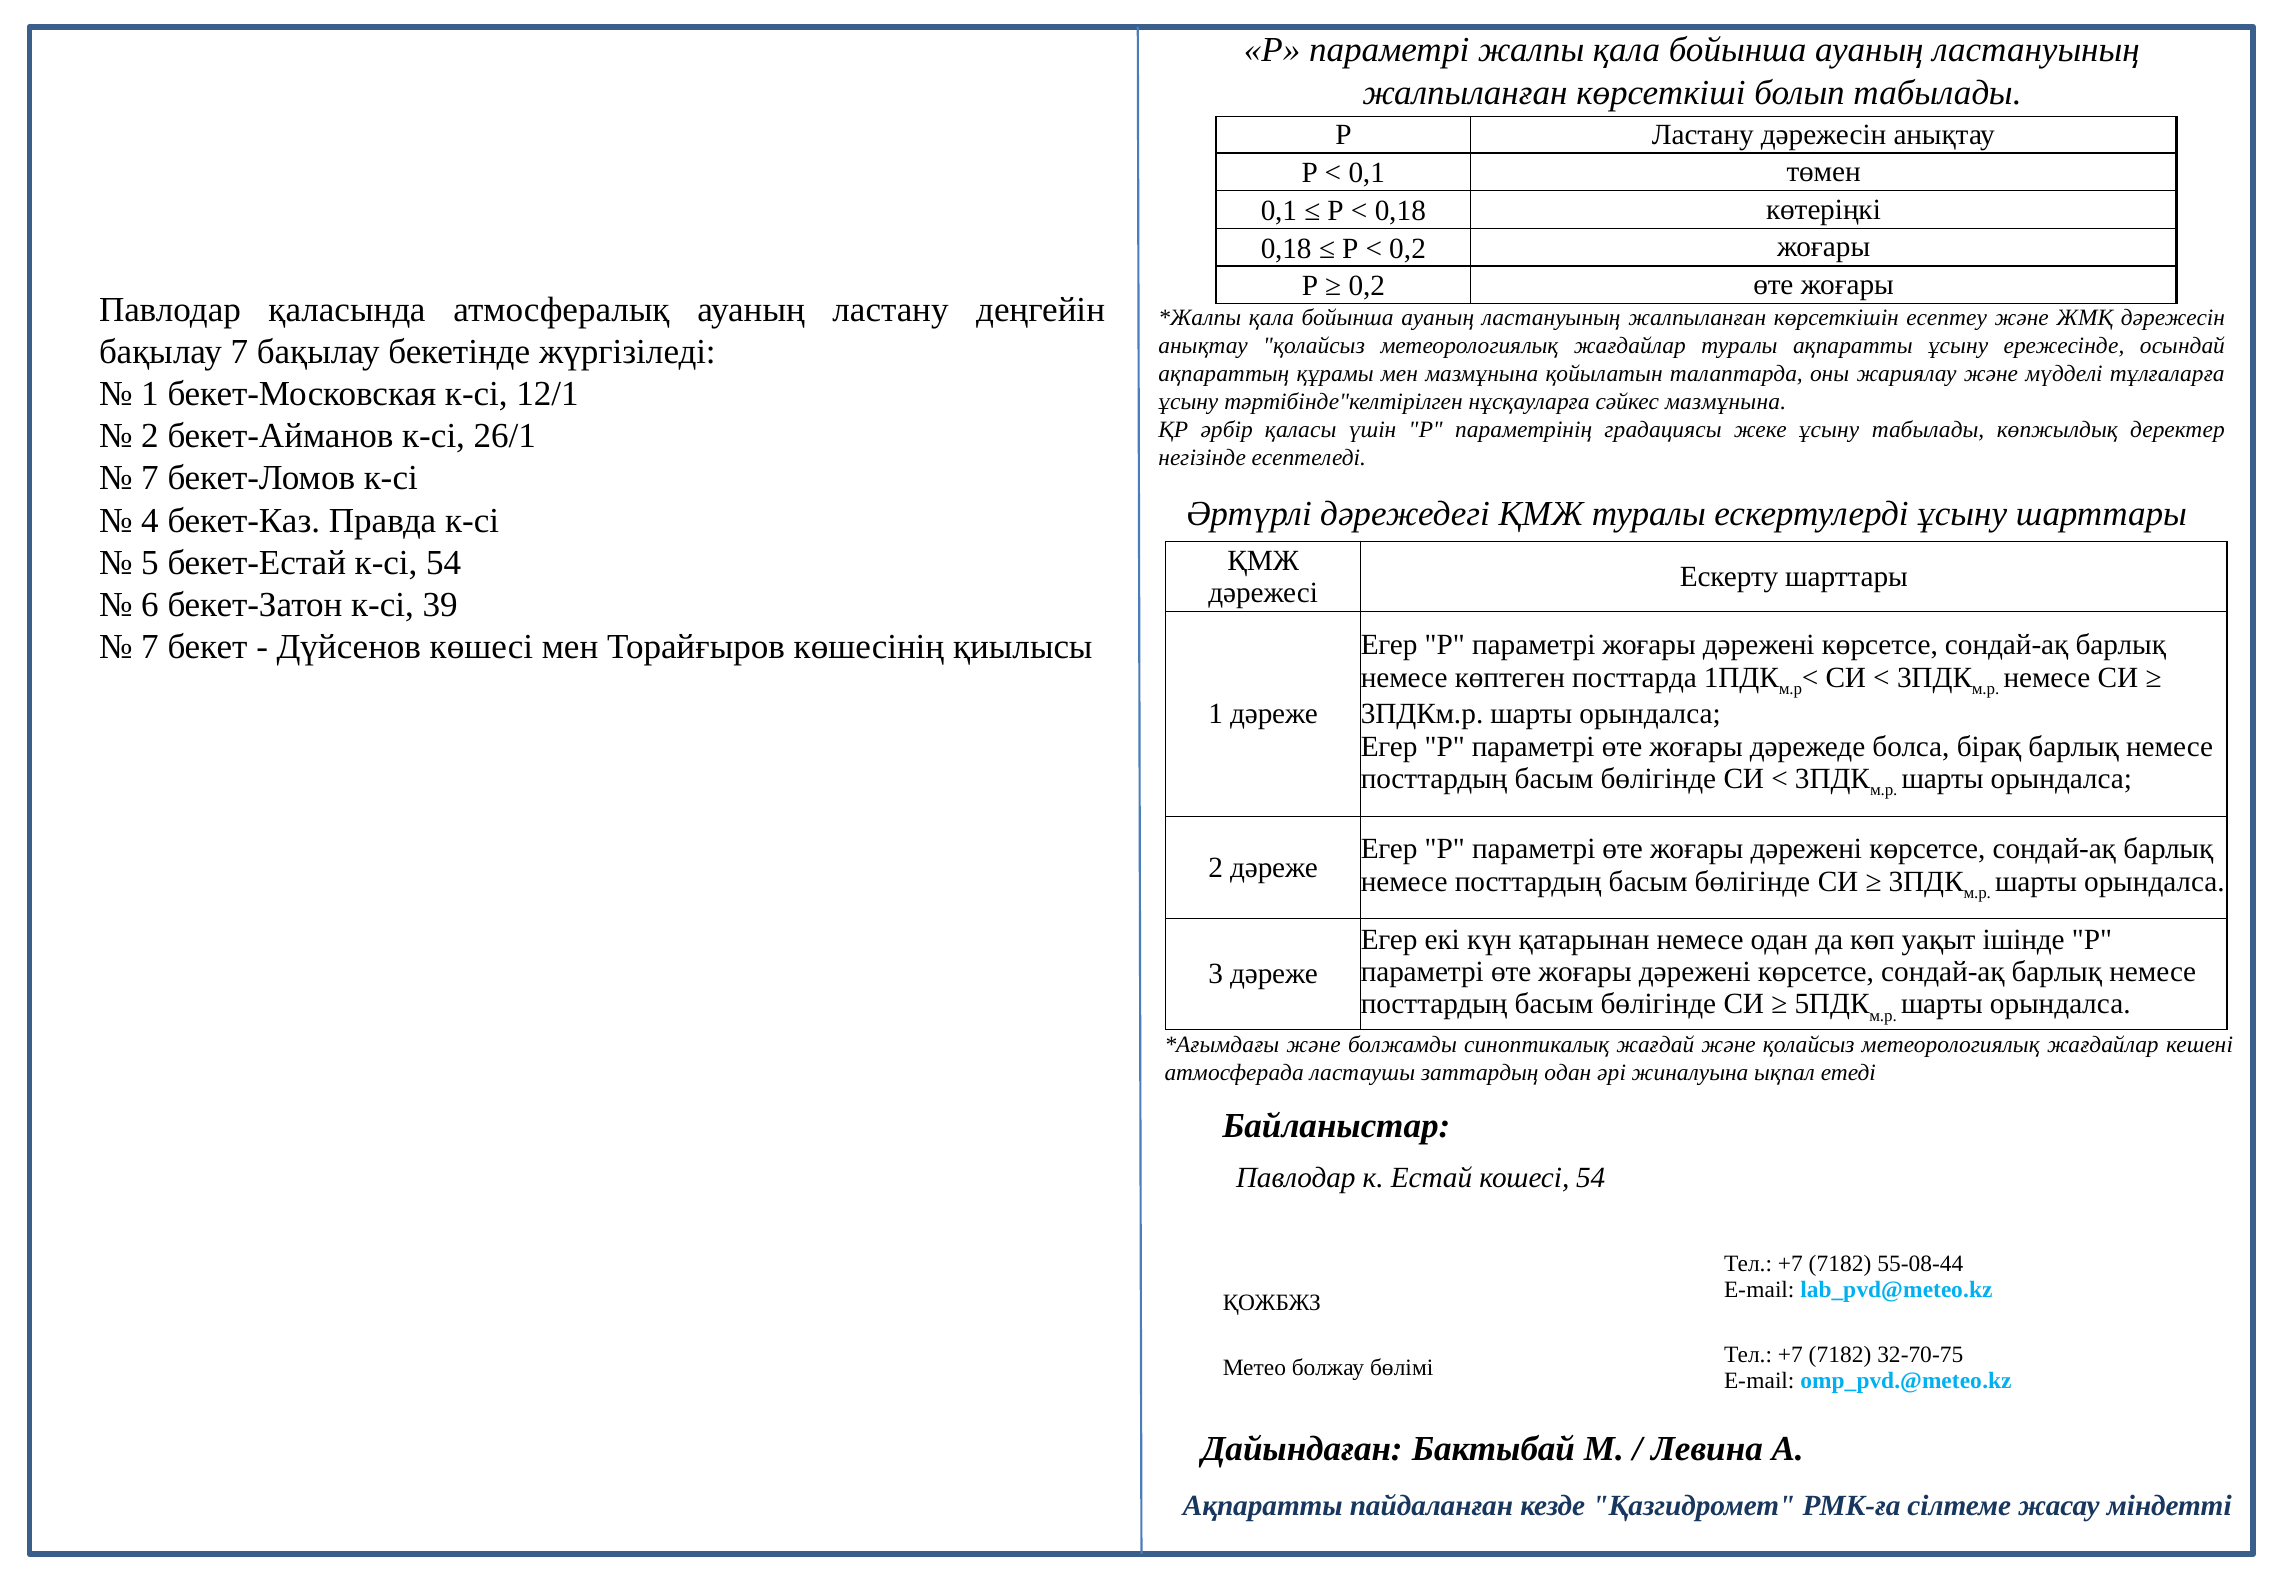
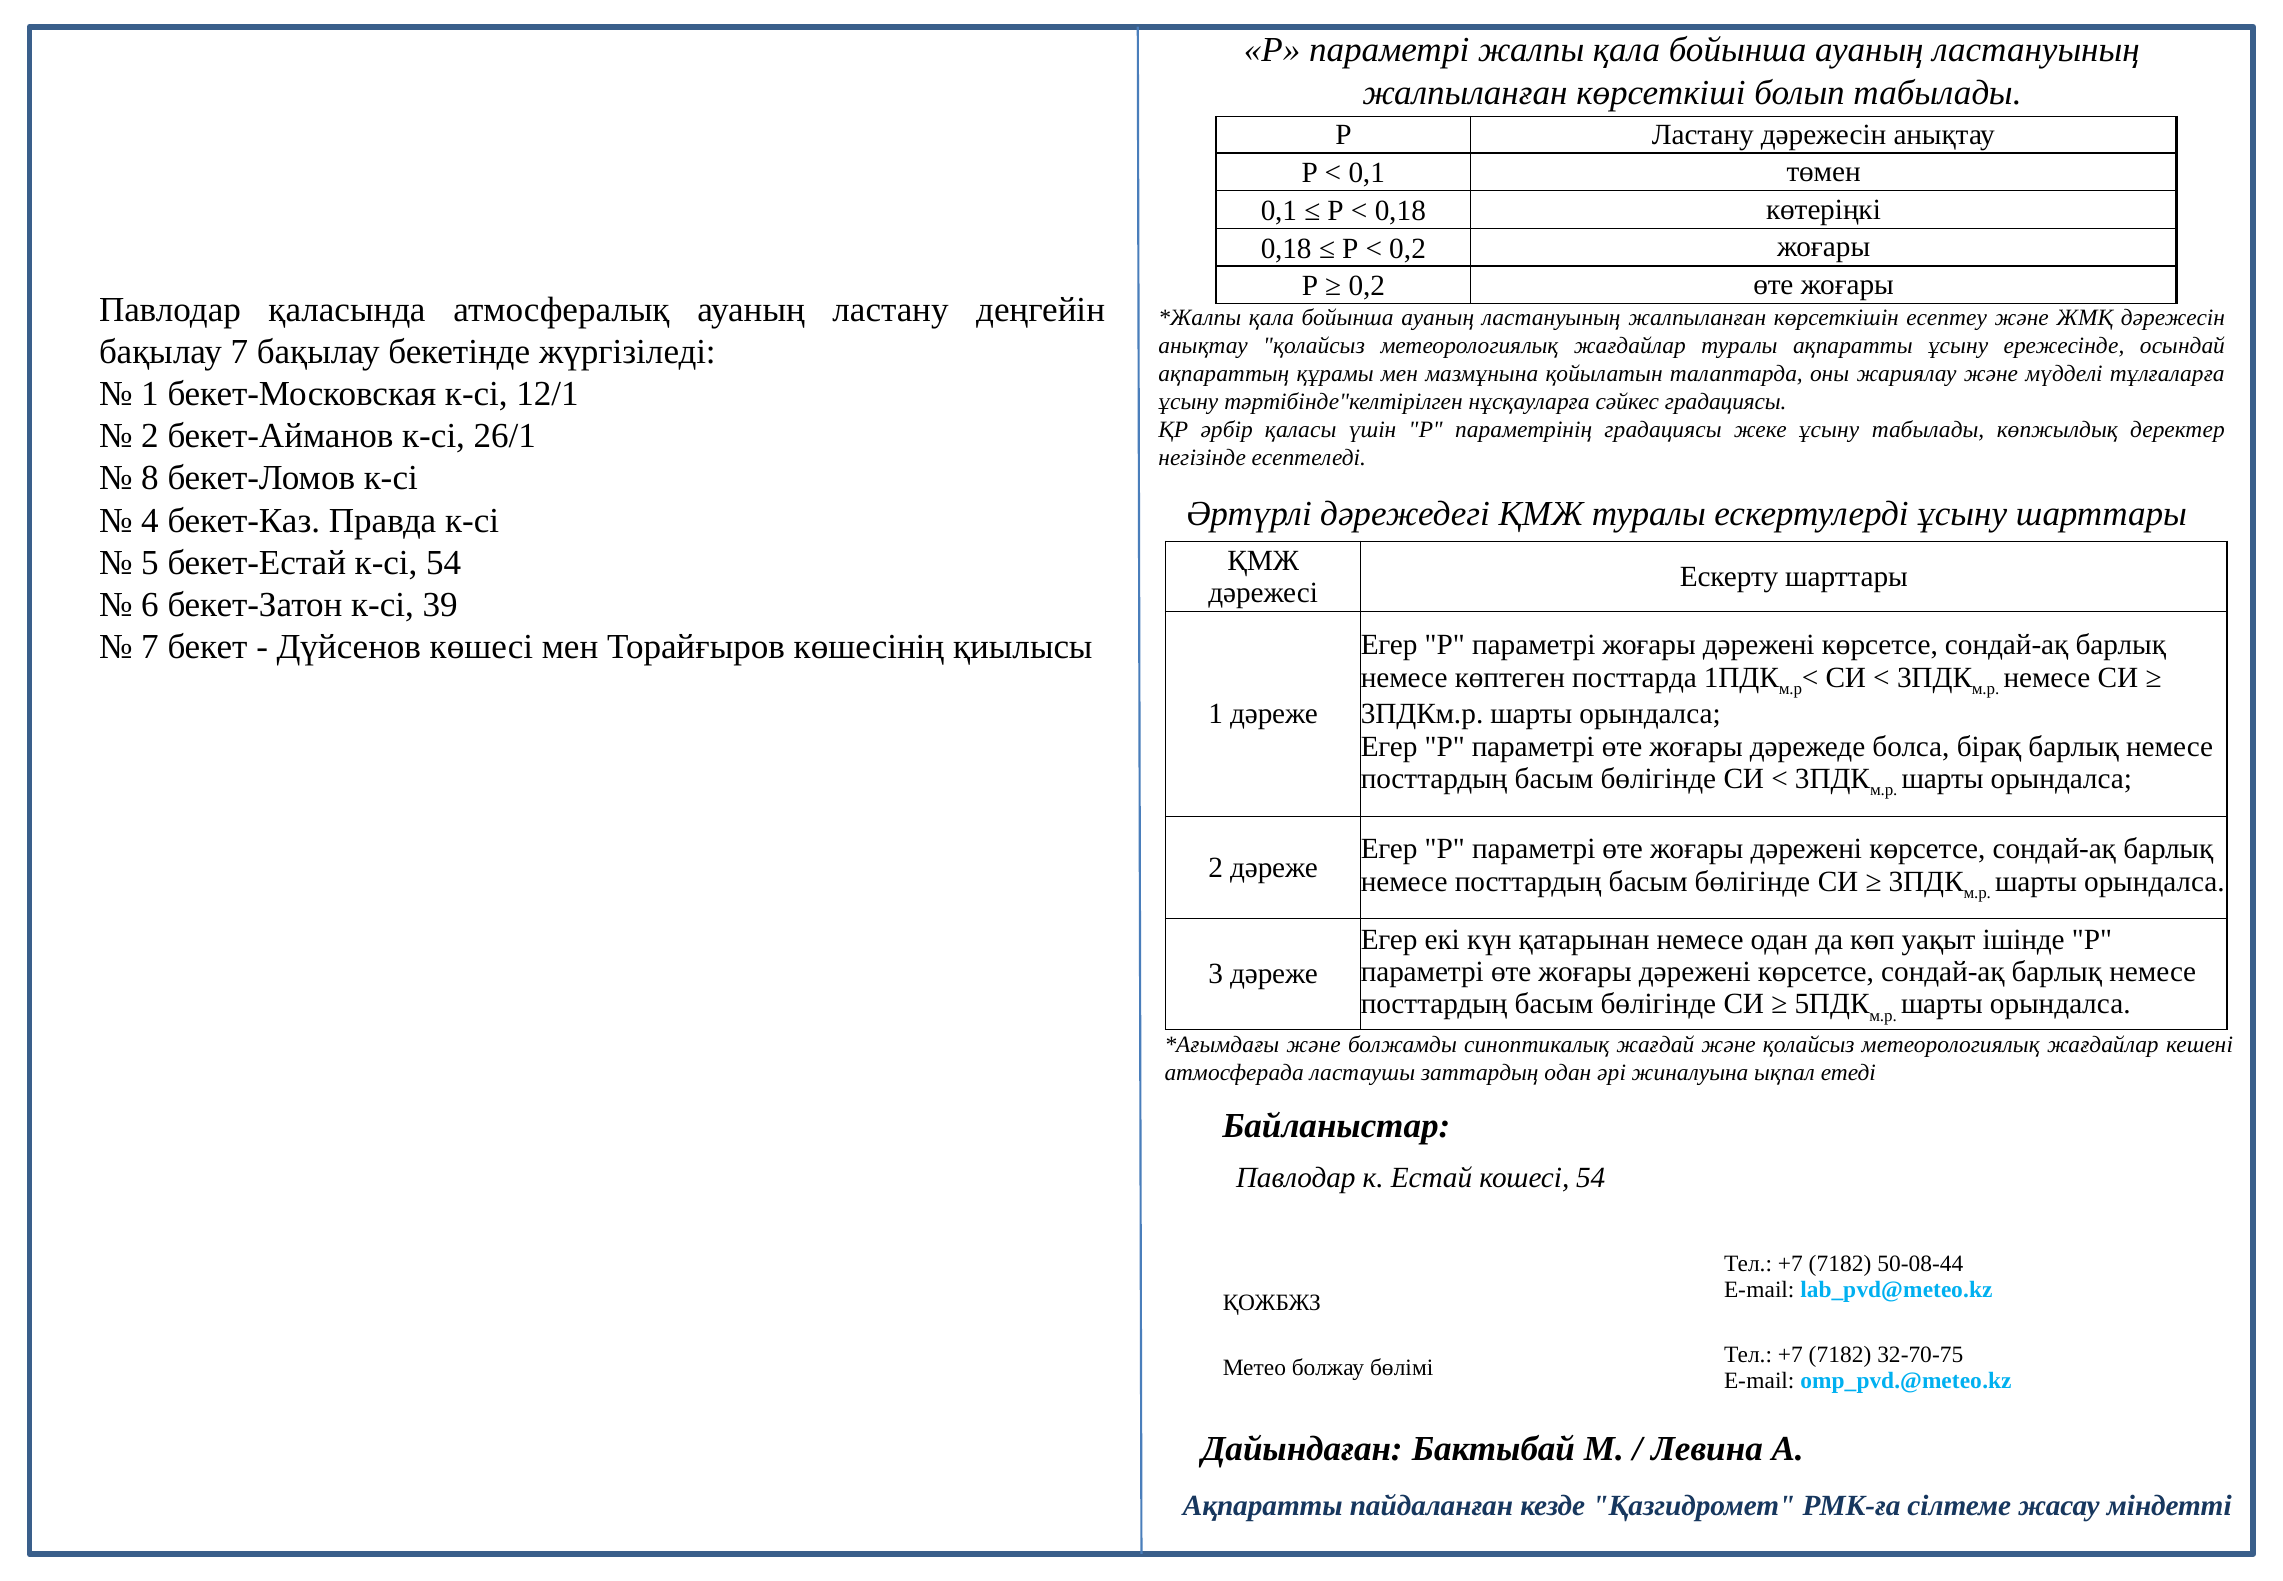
сәйкес мазмұнына: мазмұнына -> градациясы (1726, 402)
7: 7 -> 8 (150, 478)
55-08-44: 55-08-44 -> 50-08-44 (1920, 1263)
